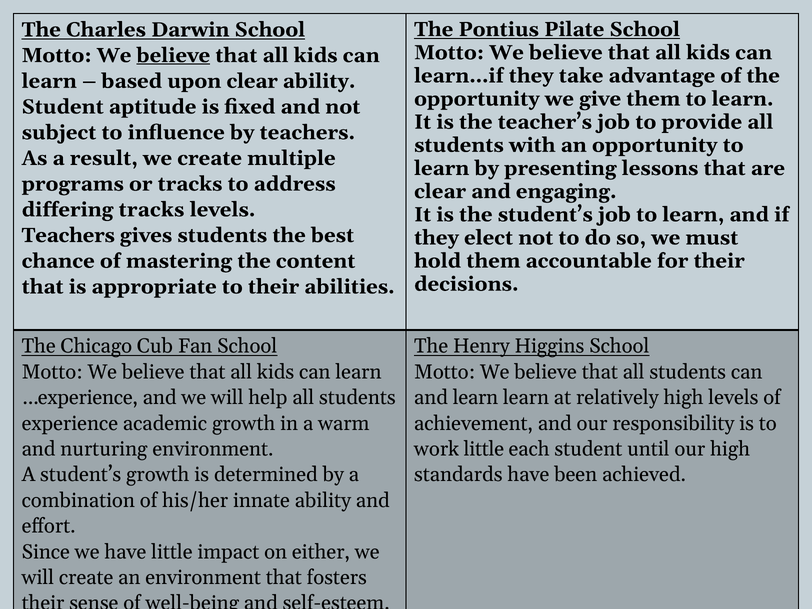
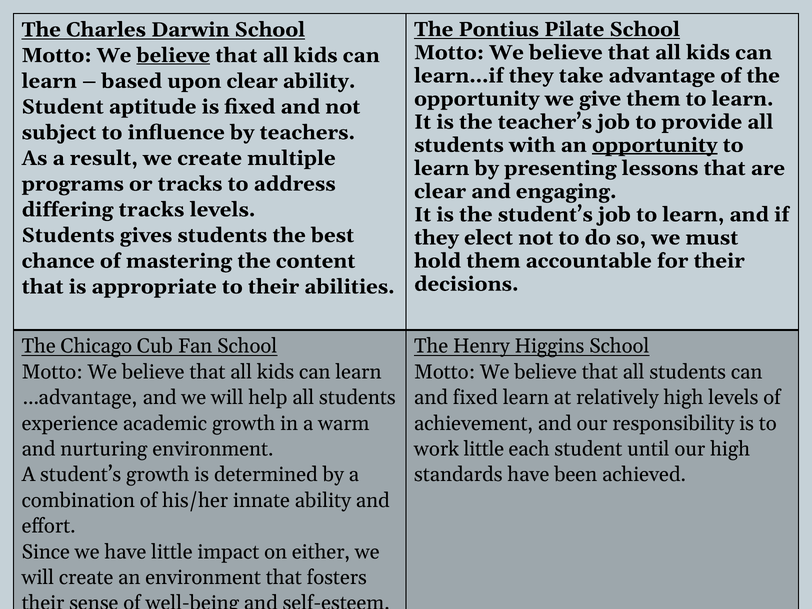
opportunity underline: none -> present (655, 145)
Teachers: Teachers -> Students (68, 235)
…experience: …experience -> …advantage (80, 398)
and learn: learn -> fixed (475, 398)
